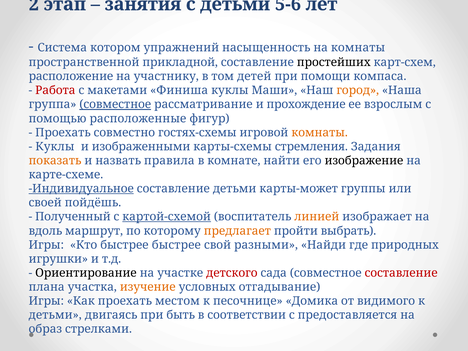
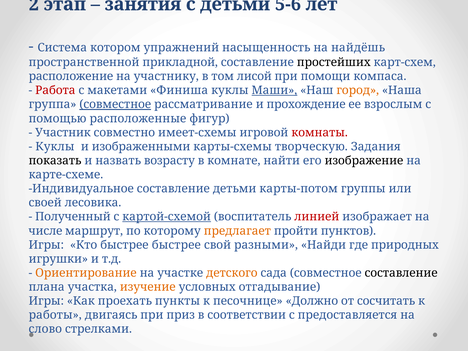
на комнаты: комнаты -> найдёшь (358, 48)
детей: детей -> лисой (254, 76)
Маши underline: none -> present (274, 90)
Проехать: Проехать -> Участник (63, 133)
гостях-схемы: гостях-схемы -> имеет-схемы (197, 133)
комнаты colour: orange -> red (320, 133)
стремления: стремления -> творческую (311, 147)
показать colour: orange -> black (55, 161)
правила: правила -> возрасту (169, 161)
Индивидуальное underline: present -> none (81, 189)
карты-может: карты-может -> карты-потом (299, 189)
пойдёшь: пойдёшь -> лесовика (93, 203)
линией colour: orange -> red (317, 217)
вдоль: вдоль -> числе (45, 231)
выбрать: выбрать -> пунктов (348, 231)
Ориентирование colour: black -> orange (86, 273)
детского colour: red -> orange (232, 273)
составление colour: red -> black (401, 273)
местом: местом -> пункты (177, 301)
Домика: Домика -> Должно (312, 301)
видимого: видимого -> сосчитать (386, 301)
детьми: детьми -> работы (55, 315)
быть: быть -> приз (181, 315)
образ: образ -> слово (45, 329)
